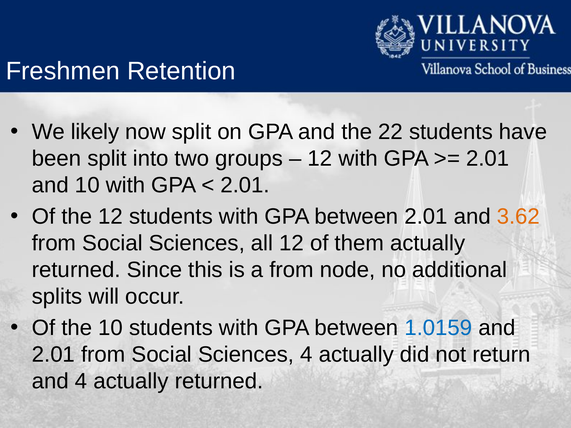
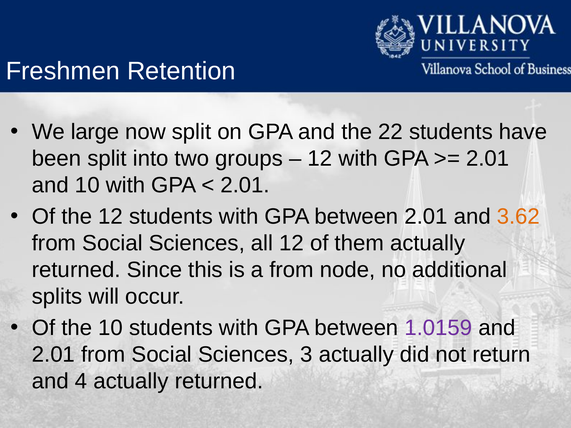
likely: likely -> large (95, 132)
1.0159 colour: blue -> purple (438, 328)
Sciences 4: 4 -> 3 (306, 355)
